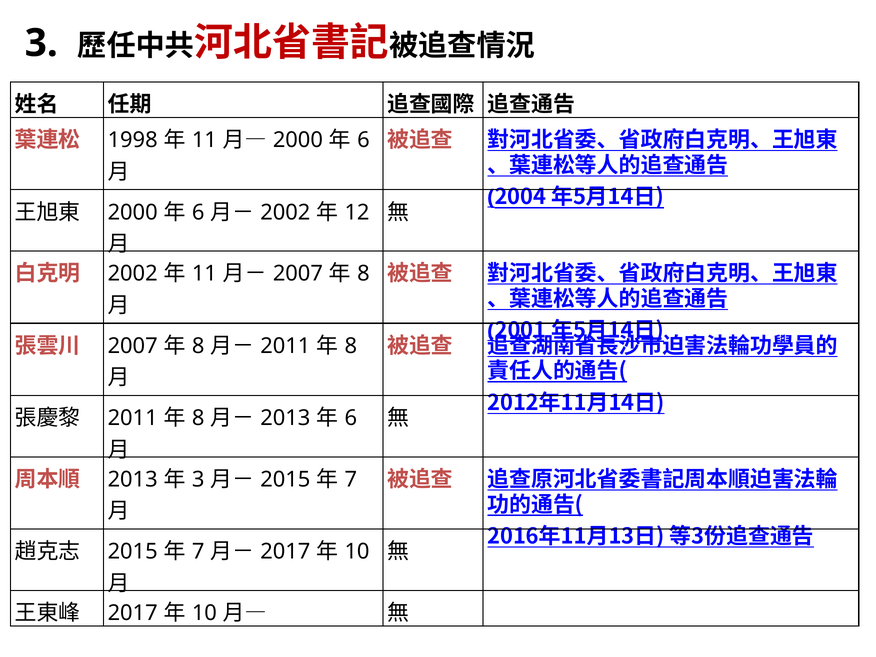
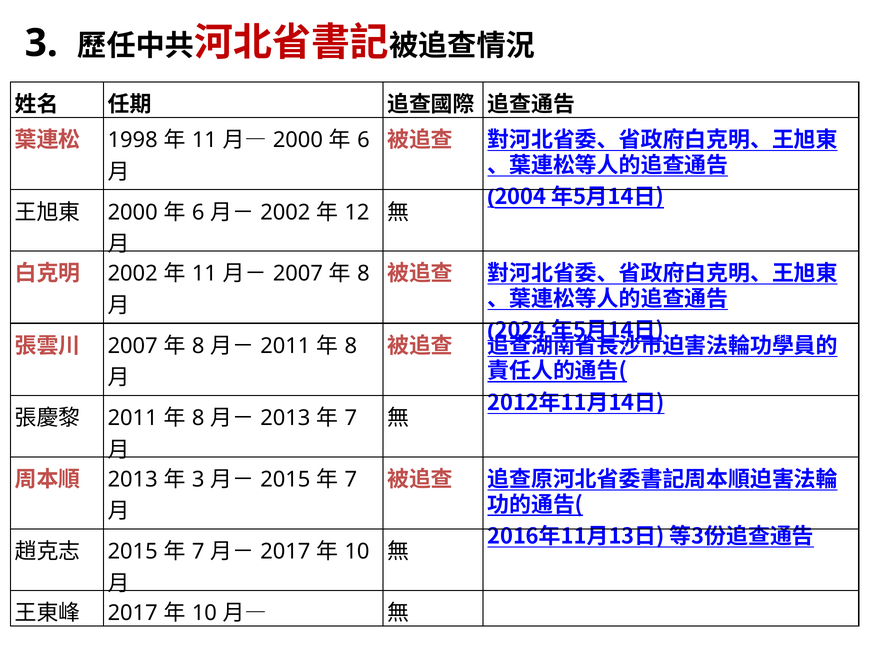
2001: 2001 -> 2024 (520, 331)
6: 6 -> 7 (351, 418)
